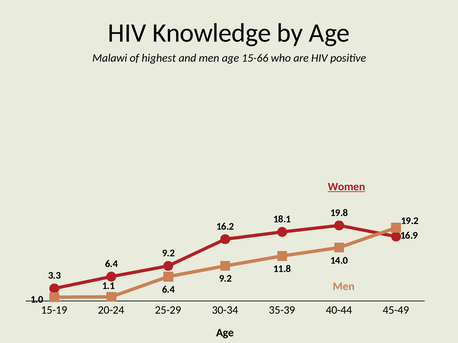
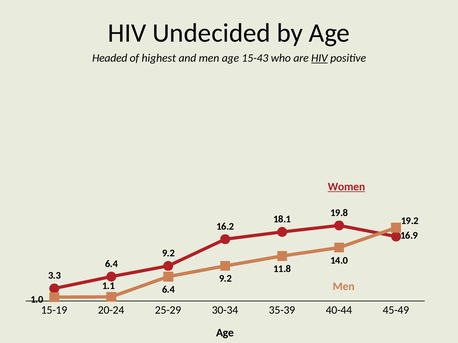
Knowledge: Knowledge -> Undecided (212, 33)
Malawi: Malawi -> Headed (110, 58)
15-66: 15-66 -> 15-43 (255, 58)
HIV underline: none -> present (319, 58)
